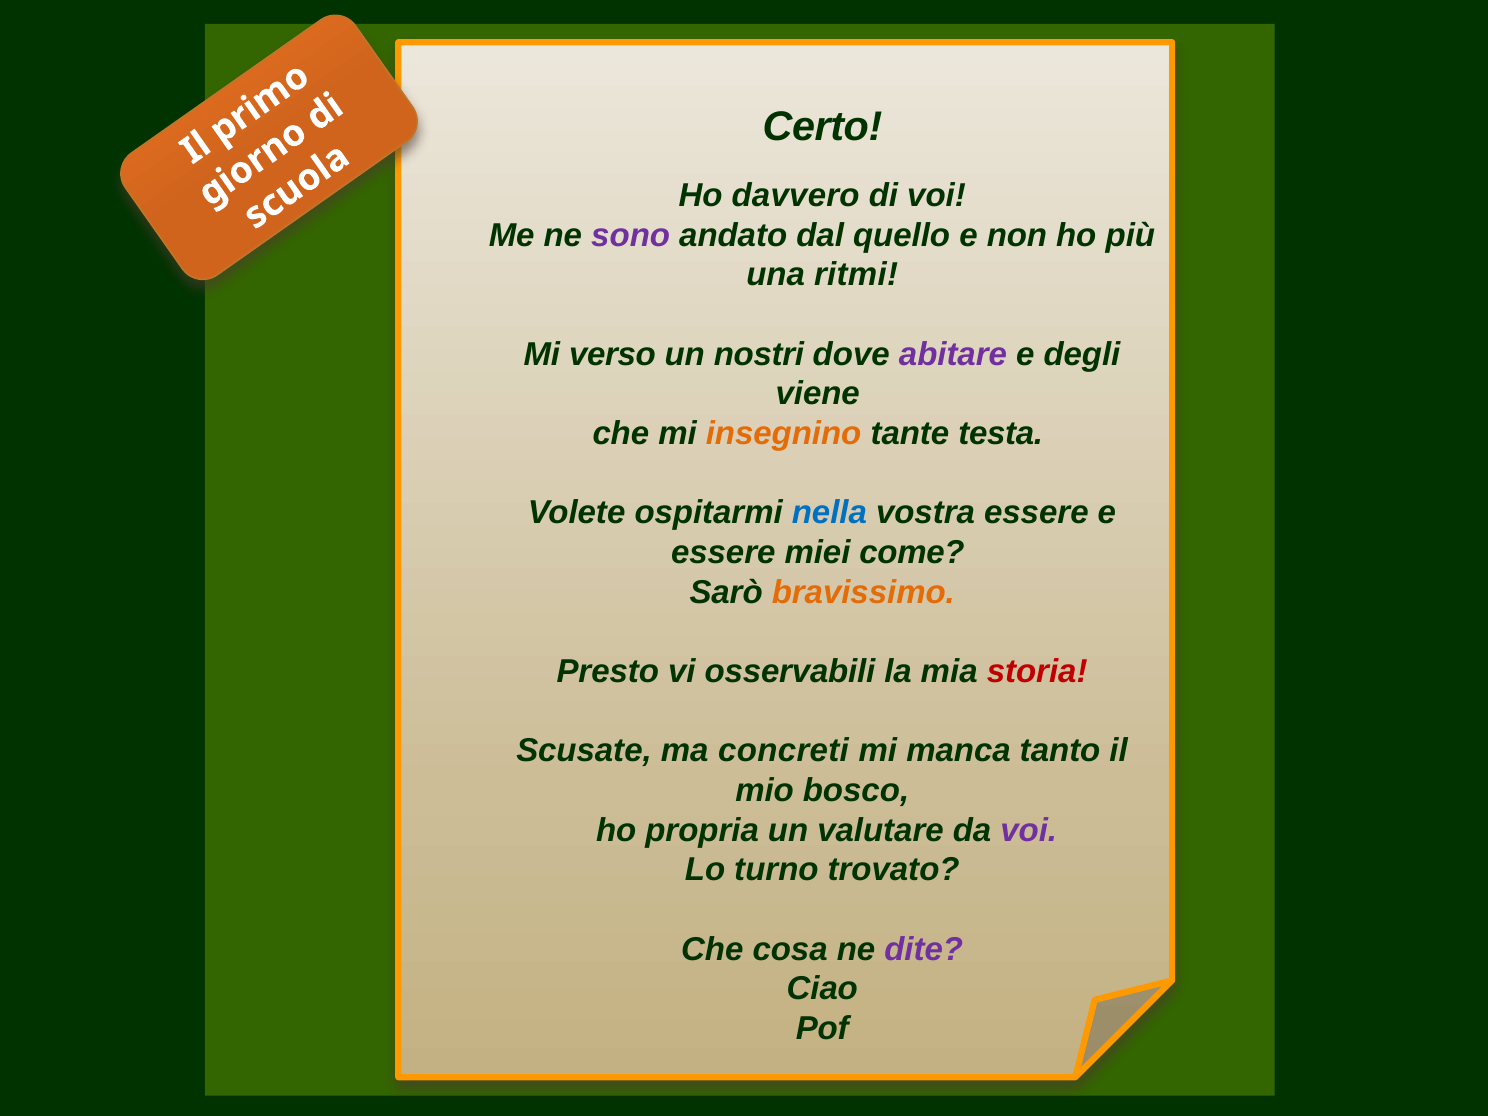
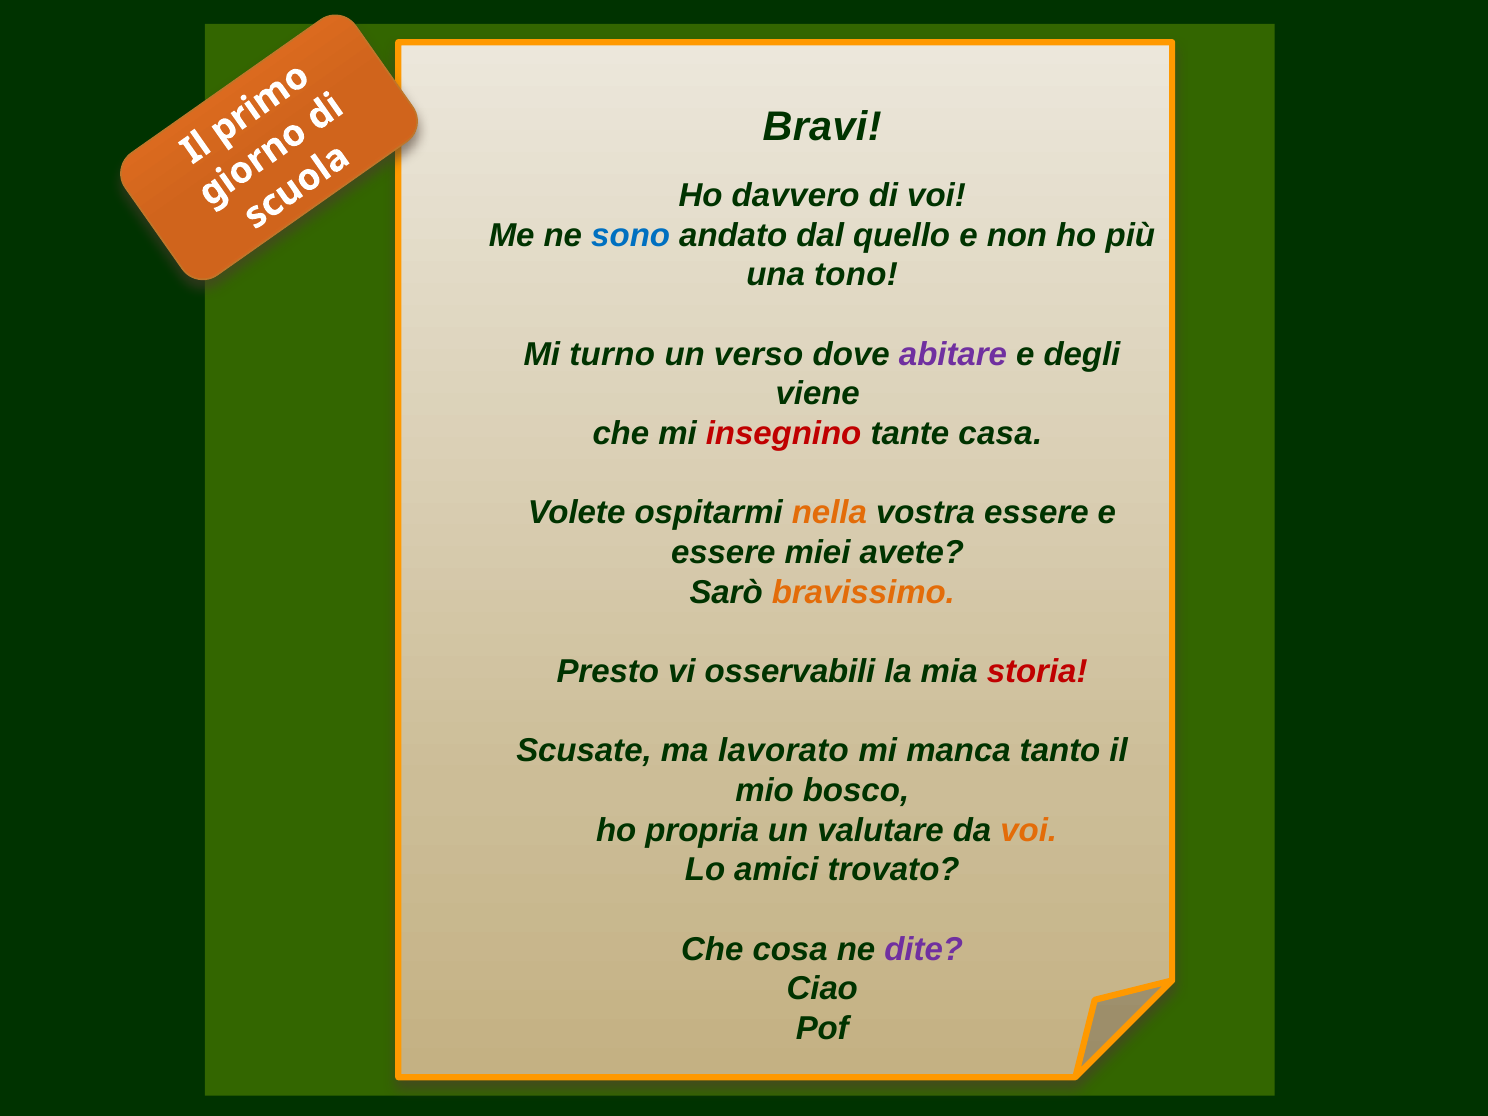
Certo: Certo -> Bravi (822, 127)
sono colour: purple -> blue (631, 235)
ritmi: ritmi -> tono (856, 275)
verso: verso -> turno (612, 354)
nostri: nostri -> verso (759, 354)
insegnino colour: orange -> red (784, 434)
testa: testa -> casa (1000, 434)
nella colour: blue -> orange (829, 513)
come: come -> avete (912, 553)
concreti: concreti -> lavorato (784, 751)
voi colour: purple -> orange (1029, 830)
turno: turno -> amici (776, 870)
